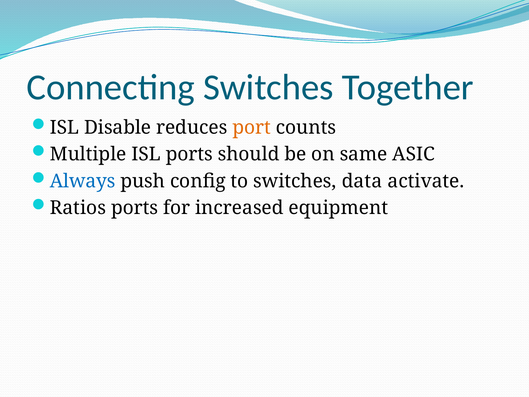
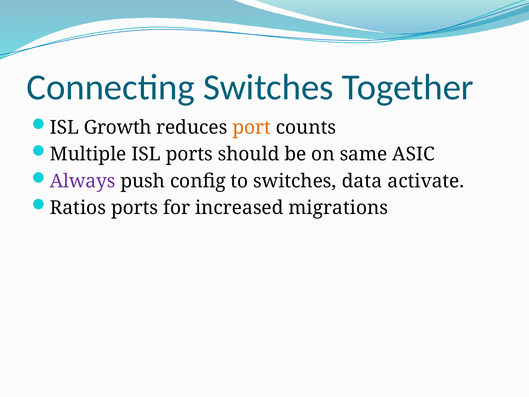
Disable: Disable -> Growth (118, 127)
Always colour: blue -> purple (83, 181)
equipment: equipment -> migrations (338, 208)
